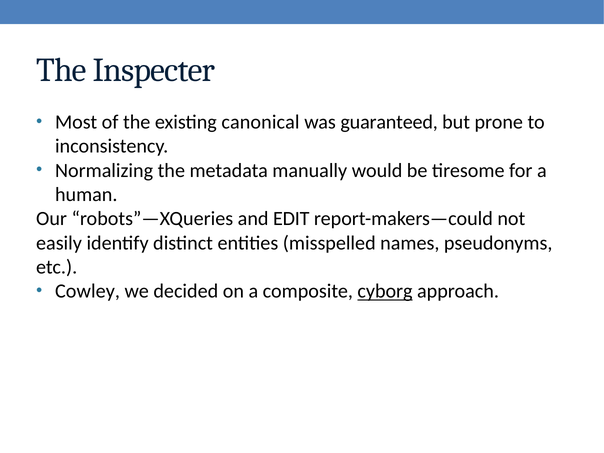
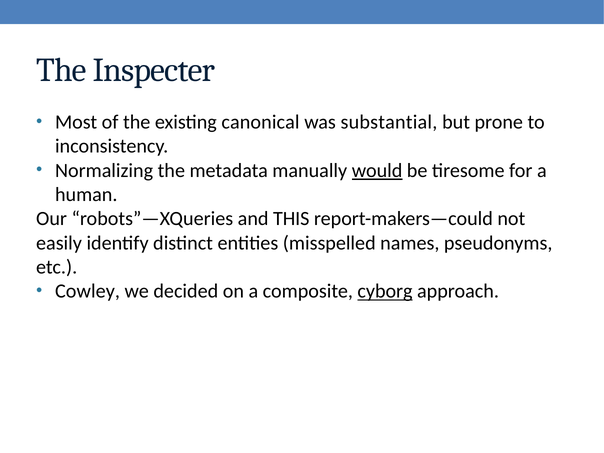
guaranteed: guaranteed -> substantial (389, 122)
would underline: none -> present (377, 170)
EDIT: EDIT -> THIS (291, 219)
